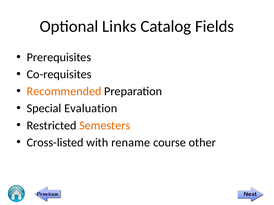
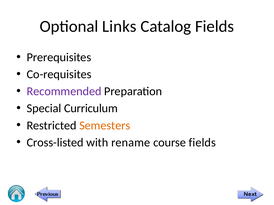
Recommended colour: orange -> purple (64, 92)
Evaluation: Evaluation -> Curriculum (91, 109)
course other: other -> fields (202, 143)
